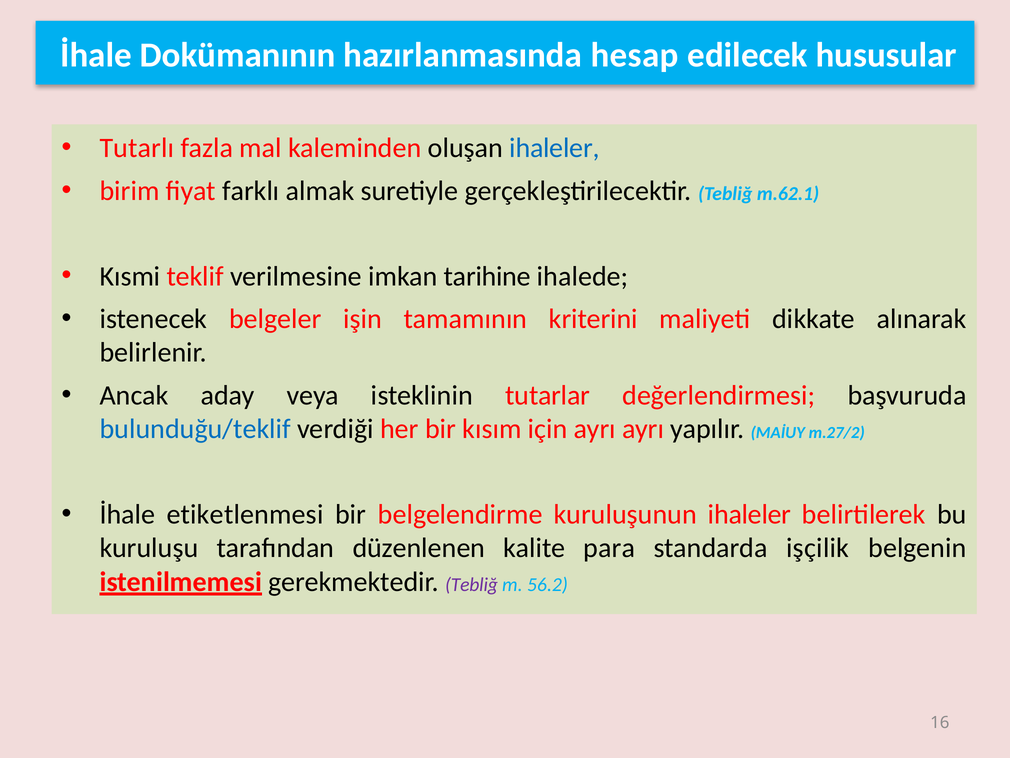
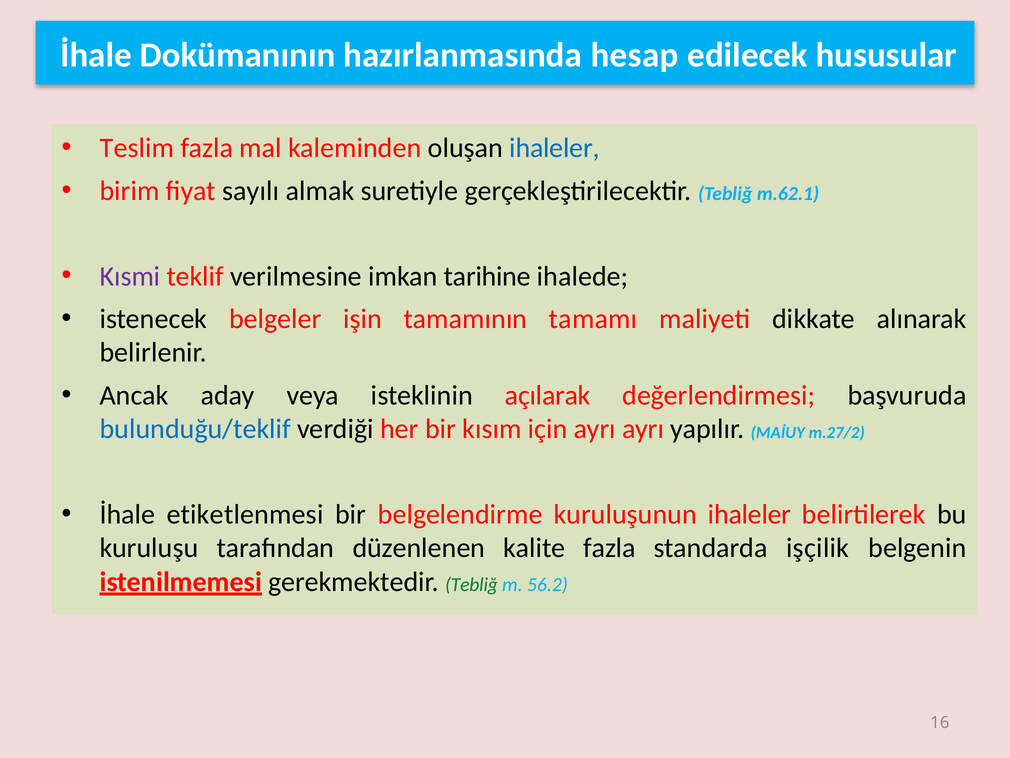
Tutarlı: Tutarlı -> Teslim (137, 148)
farklı: farklı -> sayılı (251, 191)
Kısmi colour: black -> purple (130, 276)
kriterini: kriterini -> tamamı (593, 319)
tutarlar: tutarlar -> açılarak (548, 395)
kalite para: para -> fazla (610, 548)
Tebliğ colour: purple -> green (471, 584)
